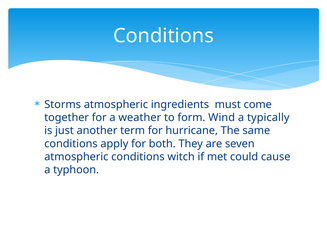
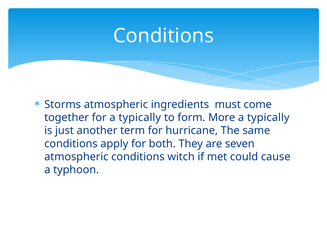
for a weather: weather -> typically (140, 118)
Wind: Wind -> More (222, 118)
